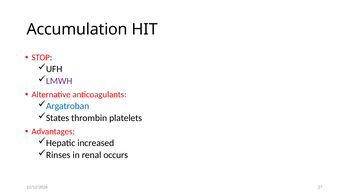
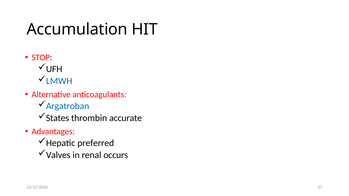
LMWH colour: purple -> blue (59, 81)
platelets: platelets -> accurate (126, 118)
increased: increased -> preferred (96, 143)
Rinses: Rinses -> Valves (58, 155)
